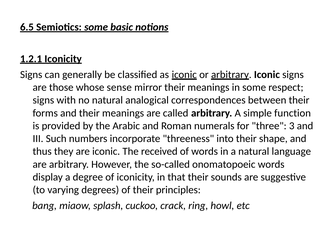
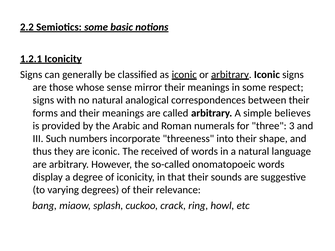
6.5: 6.5 -> 2.2 (27, 27)
function: function -> believes (293, 113)
principles: principles -> relevance (178, 190)
